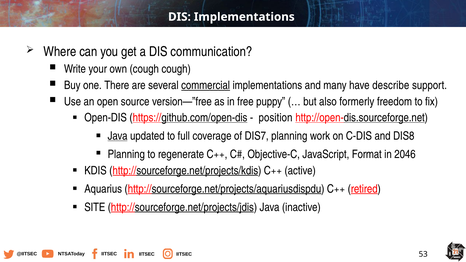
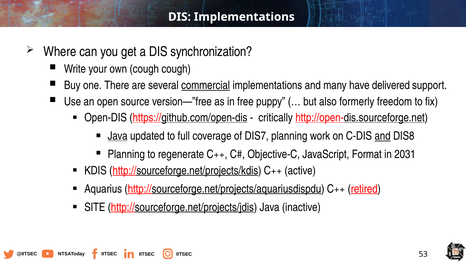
communication: communication -> synchronization (212, 52)
describe: describe -> delivered (391, 85)
position: position -> critically (276, 118)
and underline: none -> present (383, 136)
2046: 2046 -> 2031 (405, 154)
